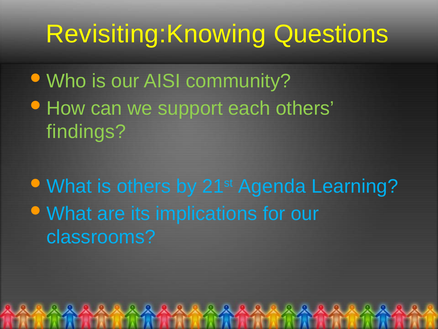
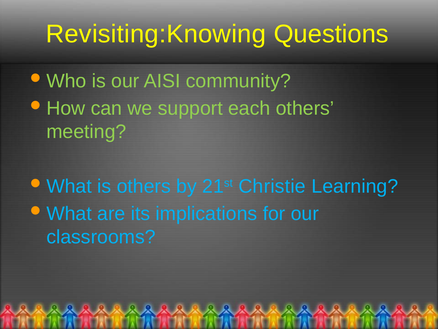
findings: findings -> meeting (86, 132)
Agenda: Agenda -> Christie (272, 186)
